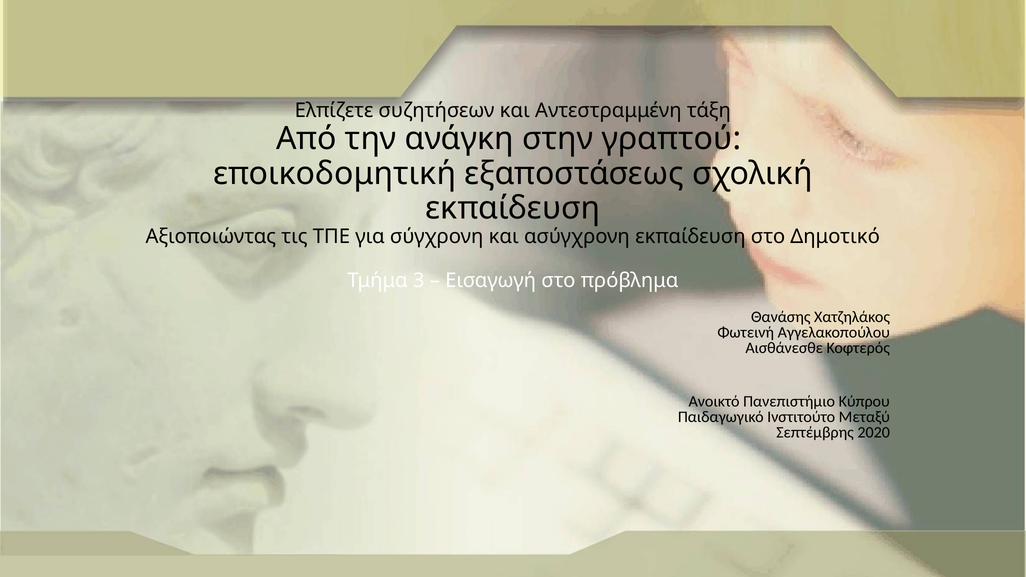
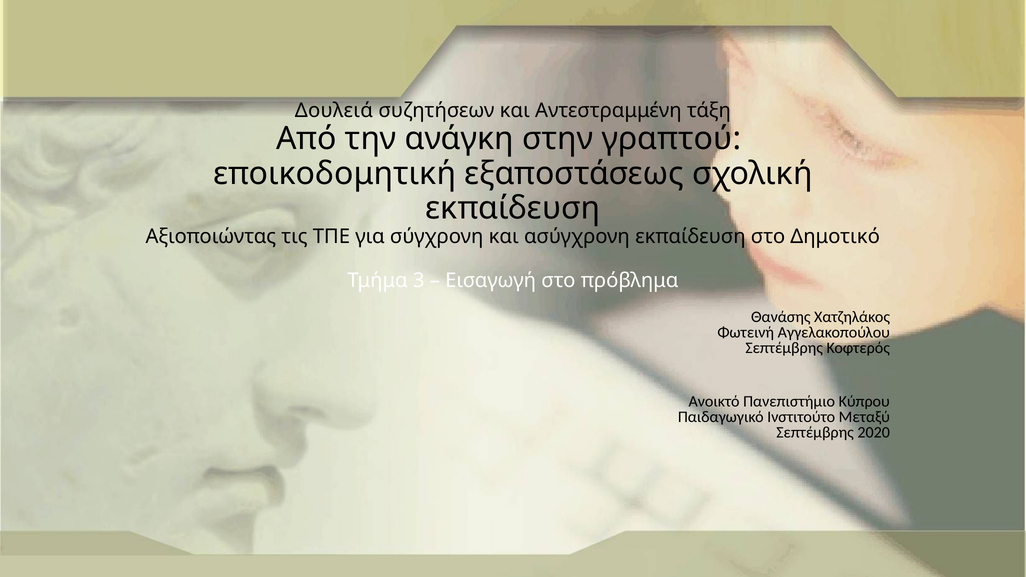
Ελπίζετε: Ελπίζετε -> Δουλειά (334, 111)
Αισθάνεσθε: Αισθάνεσθε -> Σεπτέμβρης (784, 348)
